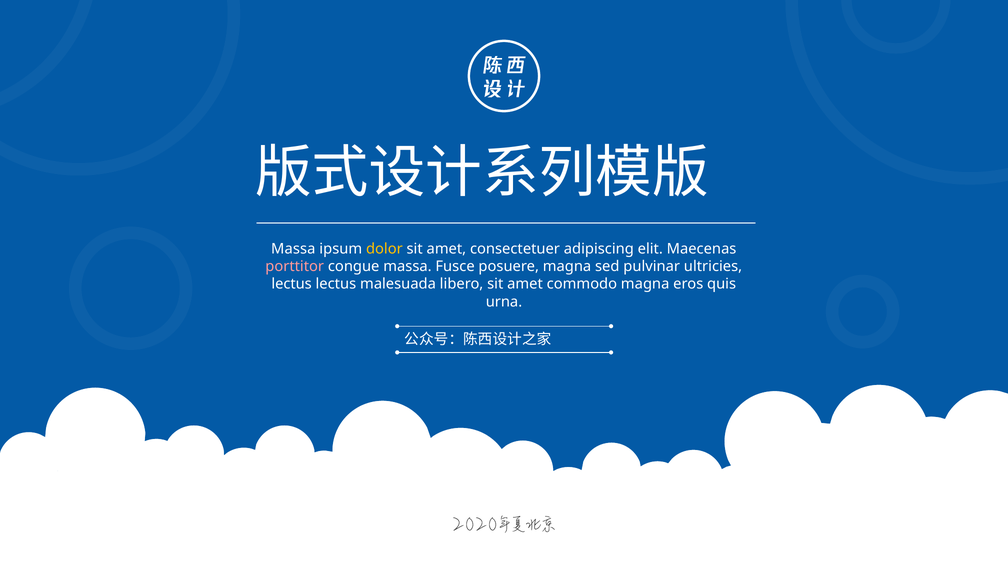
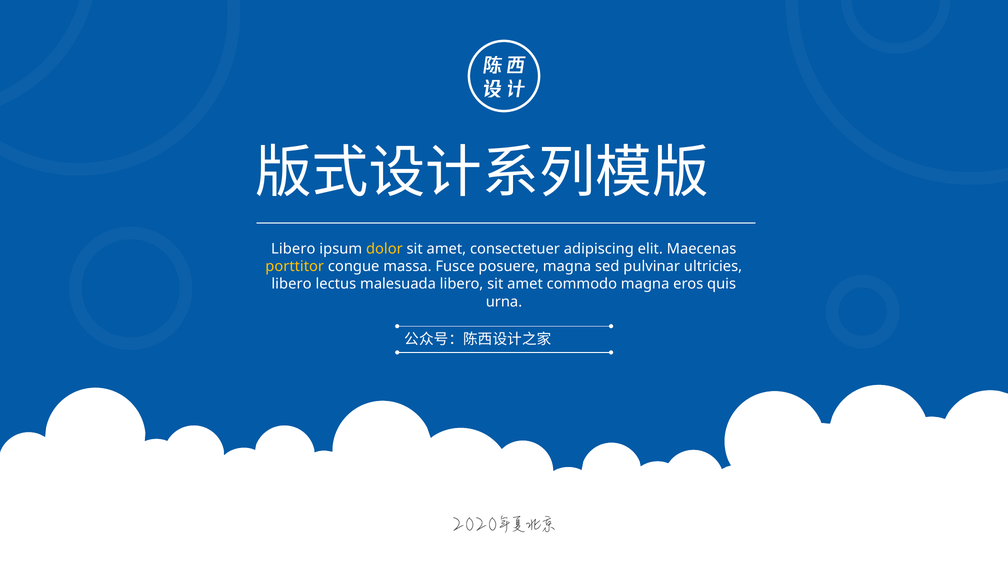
Massa: Massa -> Libero (293, 249)
porttitor colour: pink -> yellow (295, 266)
lectus: lectus -> libero (292, 284)
